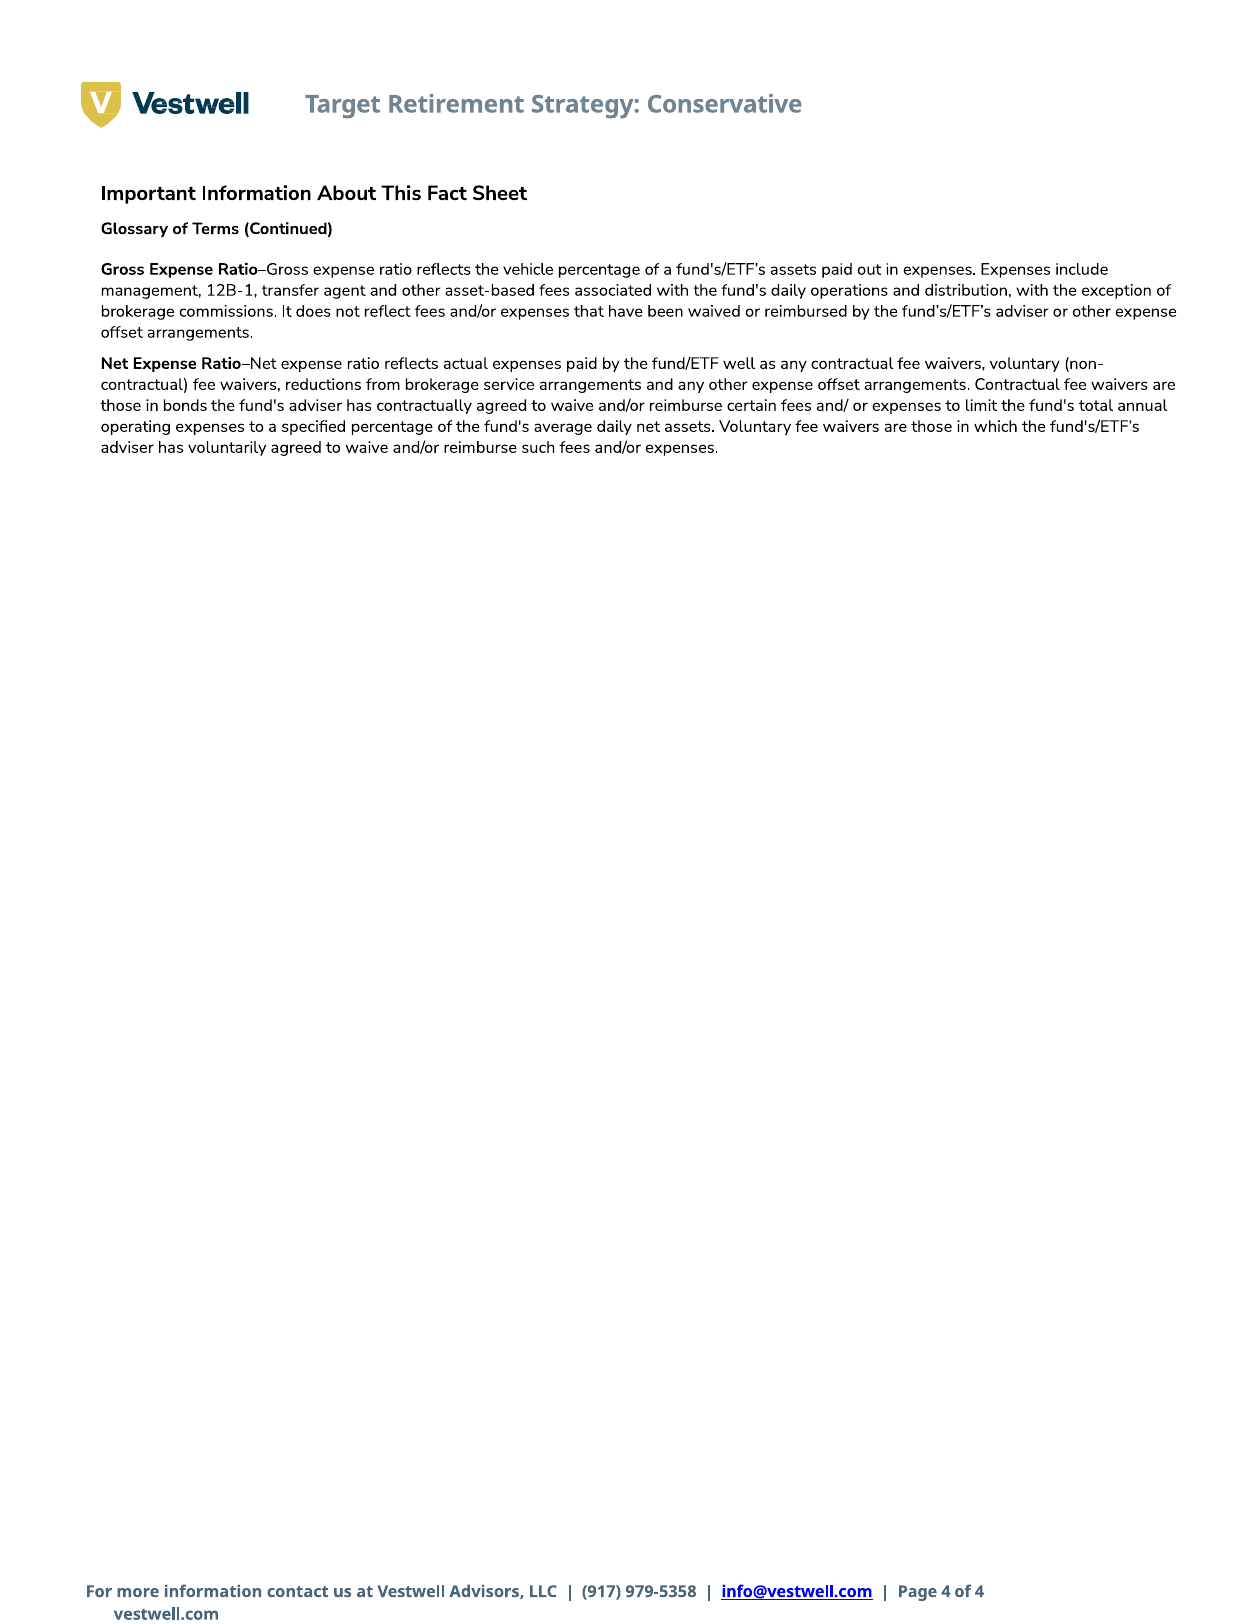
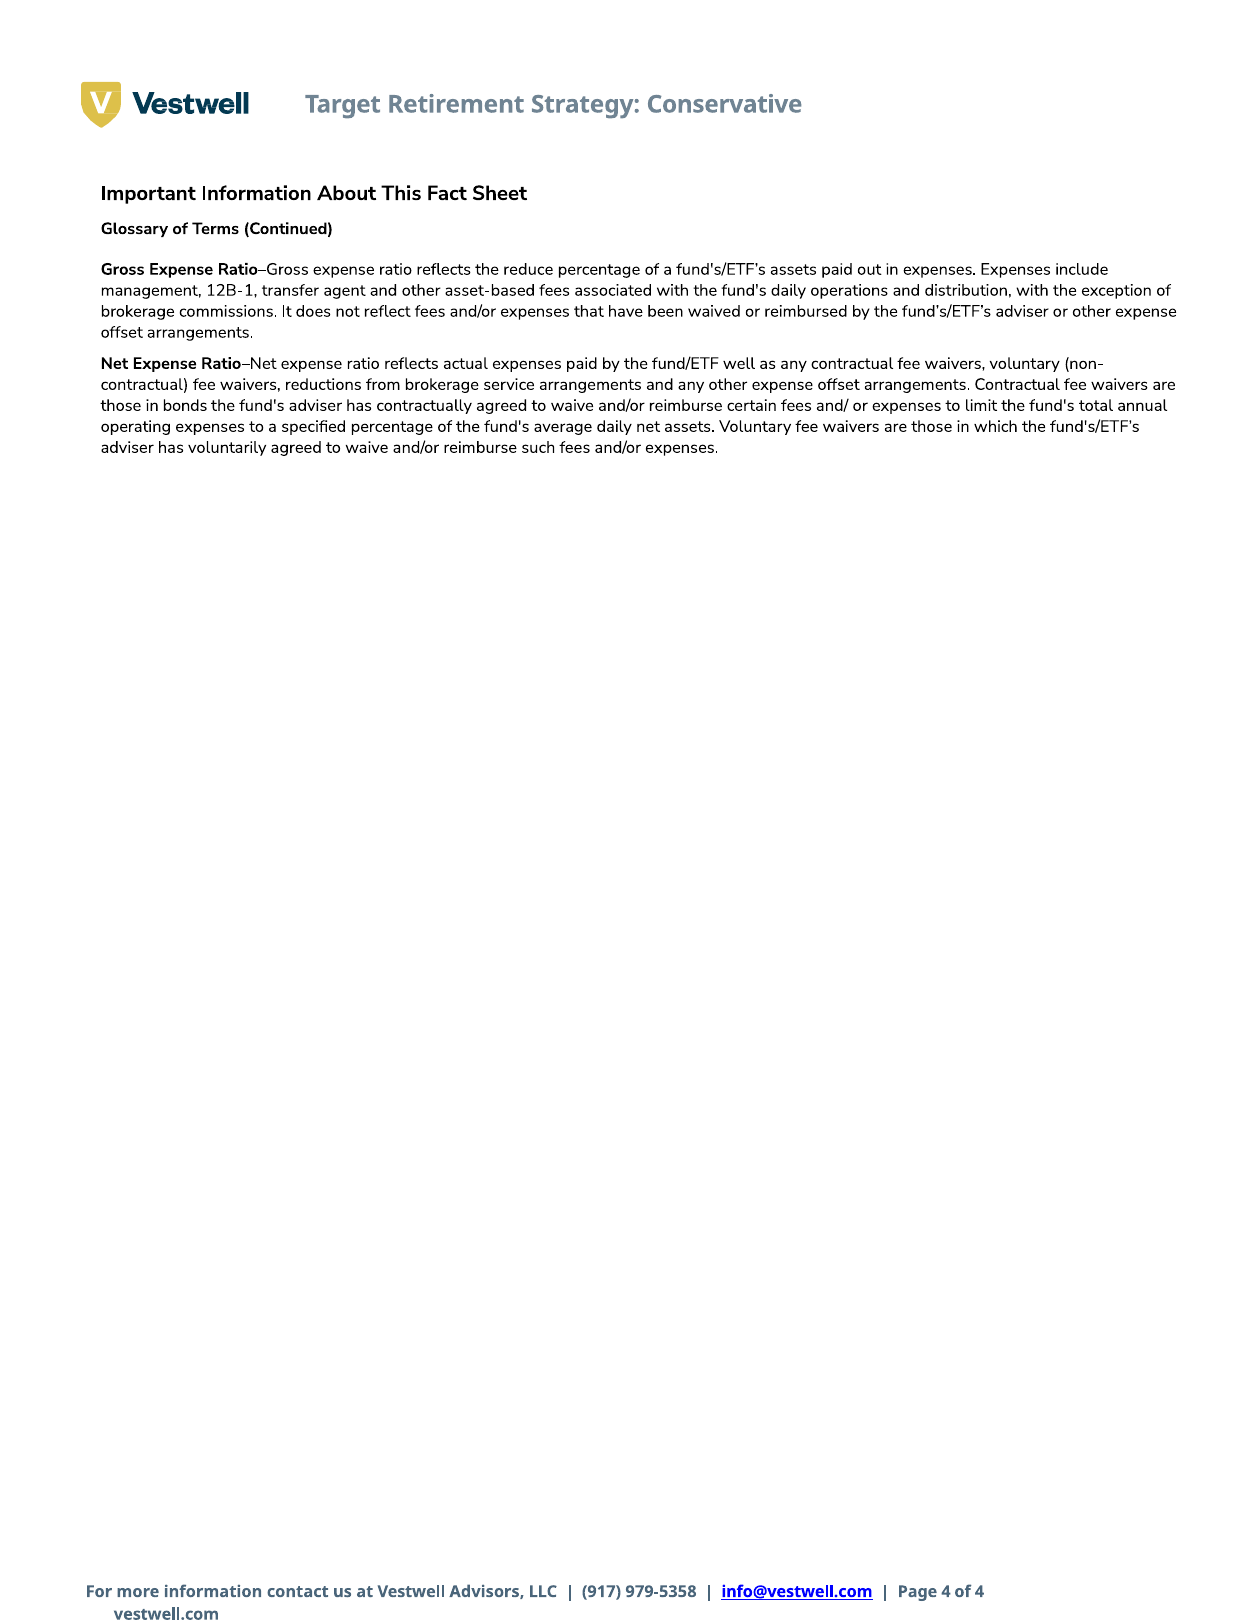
vehicle: vehicle -> reduce (528, 269)
